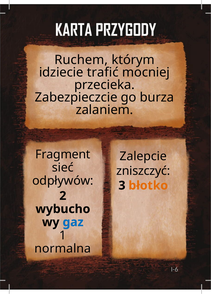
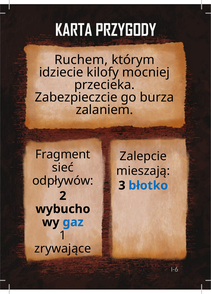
trafić: trafić -> kilofy (103, 72)
zniszczyć: zniszczyć -> mieszają (143, 171)
błotko colour: orange -> blue (148, 185)
normalna: normalna -> zrywające (63, 248)
